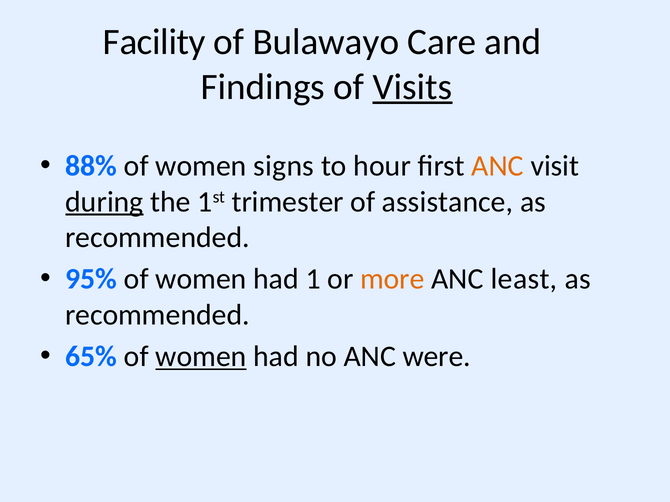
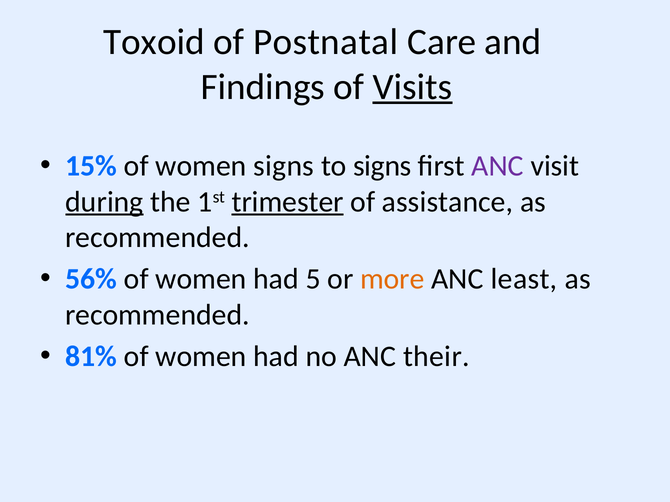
Facility: Facility -> Toxoid (154, 42)
Bulawayo: Bulawayo -> Postnatal (326, 42)
88%: 88% -> 15% (91, 166)
to hour: hour -> signs (382, 166)
ANC colour: orange -> purple (498, 166)
trimester underline: none -> present (288, 202)
95%: 95% -> 56% (91, 279)
1: 1 -> 5 (313, 279)
65%: 65% -> 81% (91, 357)
women underline: present -> none (201, 357)
were: were -> their (436, 357)
